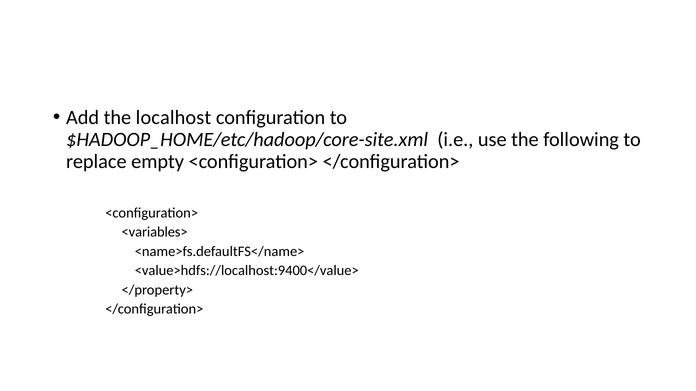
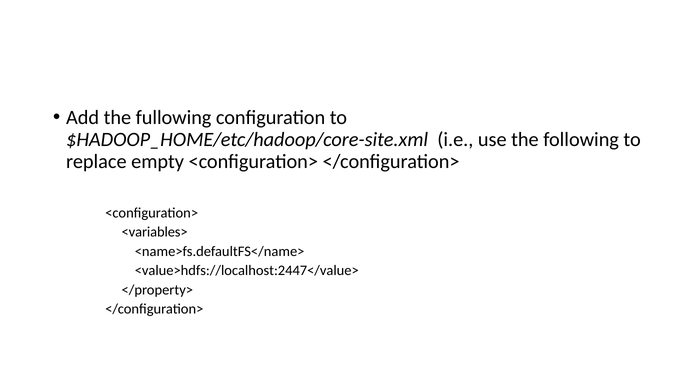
localhost: localhost -> fullowing (174, 118)
<value>hdfs://localhost:9400</value>: <value>hdfs://localhost:9400</value> -> <value>hdfs://localhost:2447</value> (247, 271)
